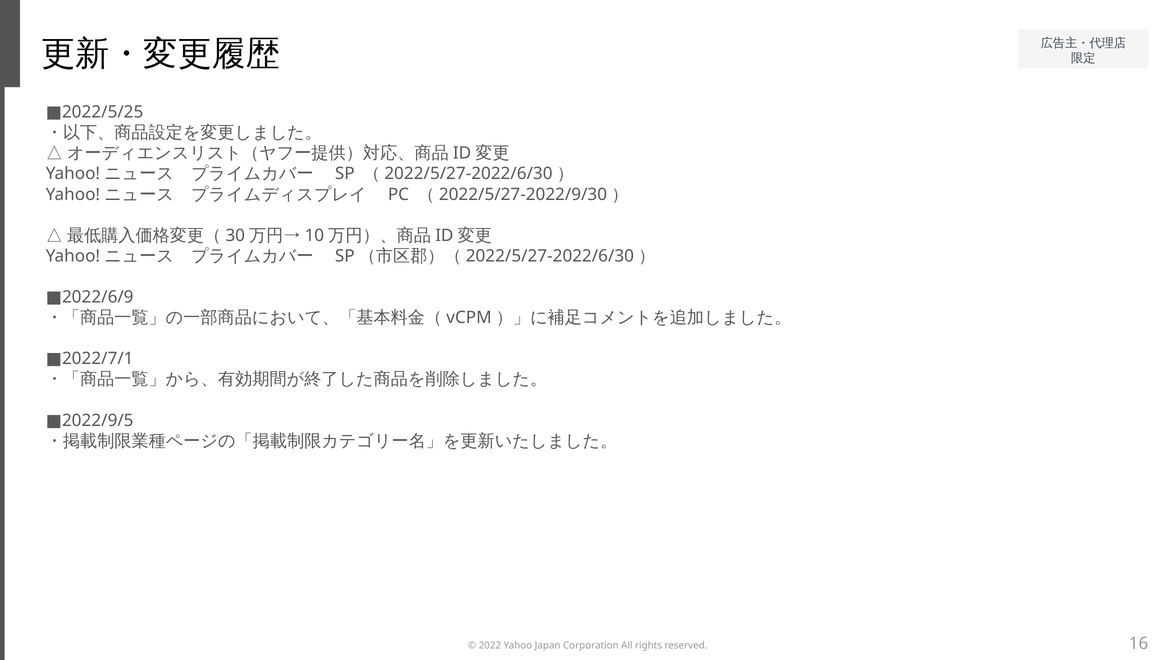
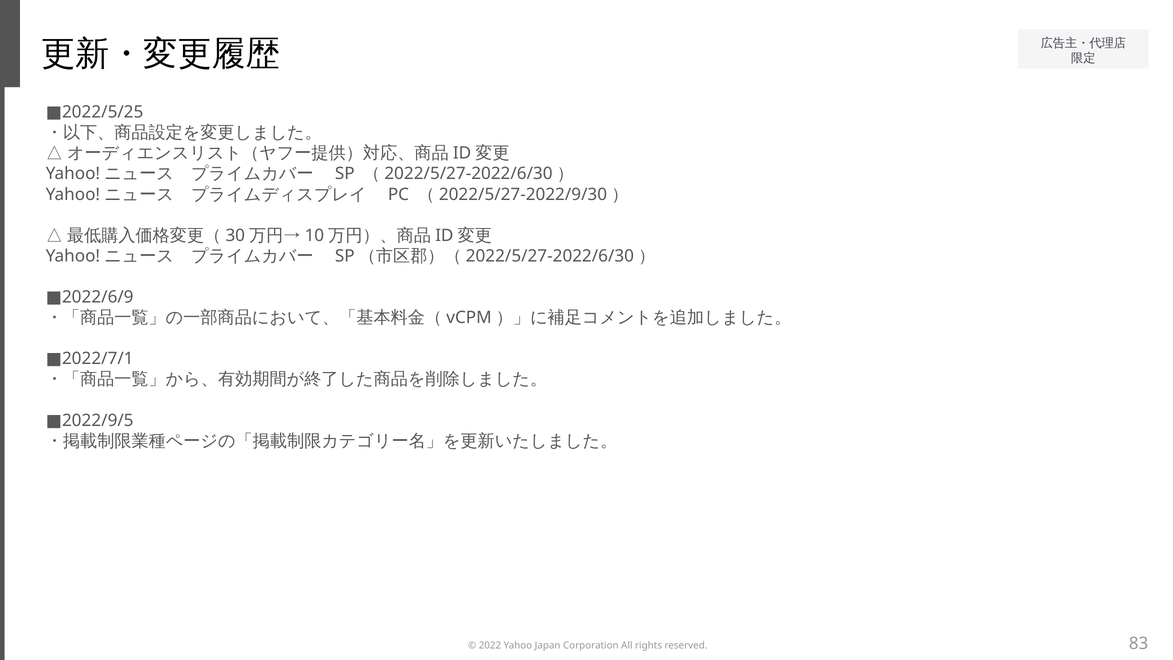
16: 16 -> 83 (1139, 644)
